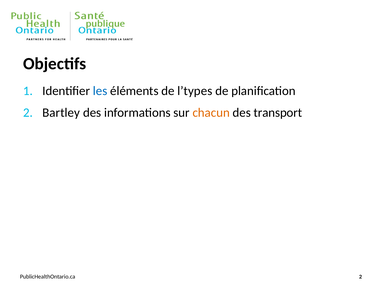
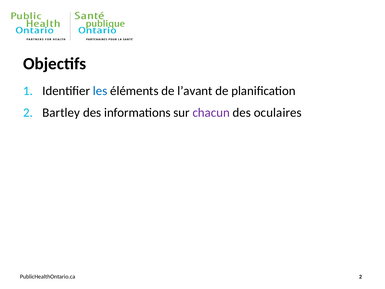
l’types: l’types -> l’avant (195, 91)
chacun colour: orange -> purple (211, 113)
transport: transport -> oculaires (278, 113)
